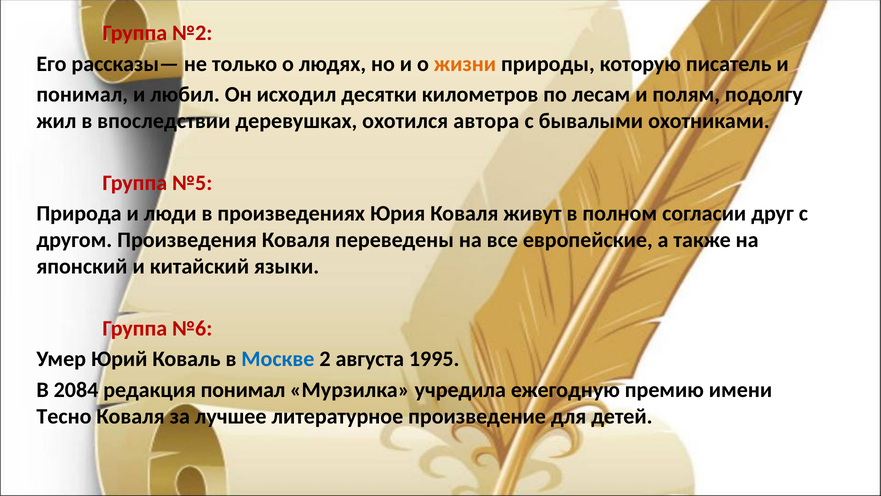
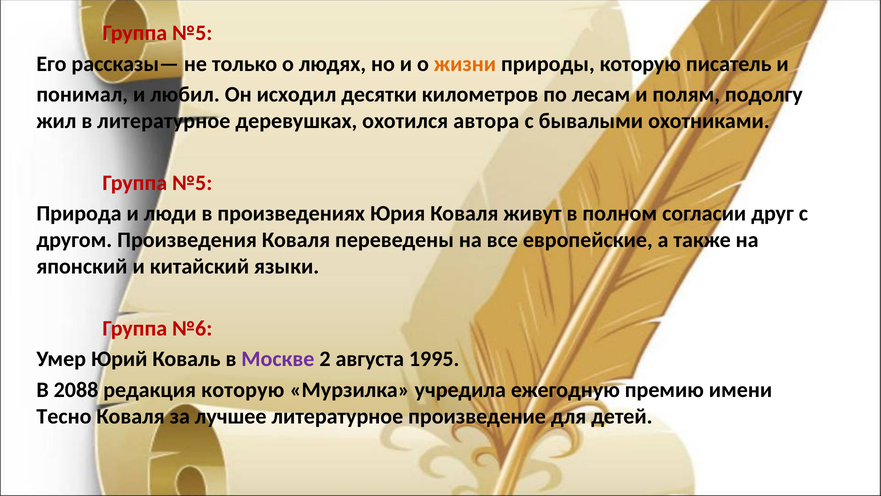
№2: №2 -> №5 (192, 33)
в впоследствии: впоследствии -> литературное (164, 121)
Москве colour: blue -> purple (278, 359)
2084: 2084 -> 2088 (76, 390)
редакция понимал: понимал -> которую (243, 390)
